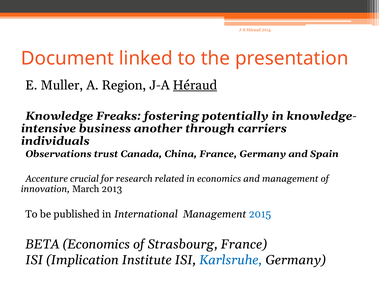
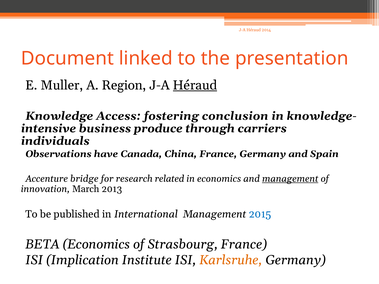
Freaks: Freaks -> Access (118, 116)
potentially: potentially -> conclusion (235, 116)
another: another -> produce (158, 129)
trust: trust -> have (106, 154)
crucial: crucial -> bridge (84, 179)
management underline: none -> present (290, 179)
Karlsruhe colour: blue -> orange (231, 260)
